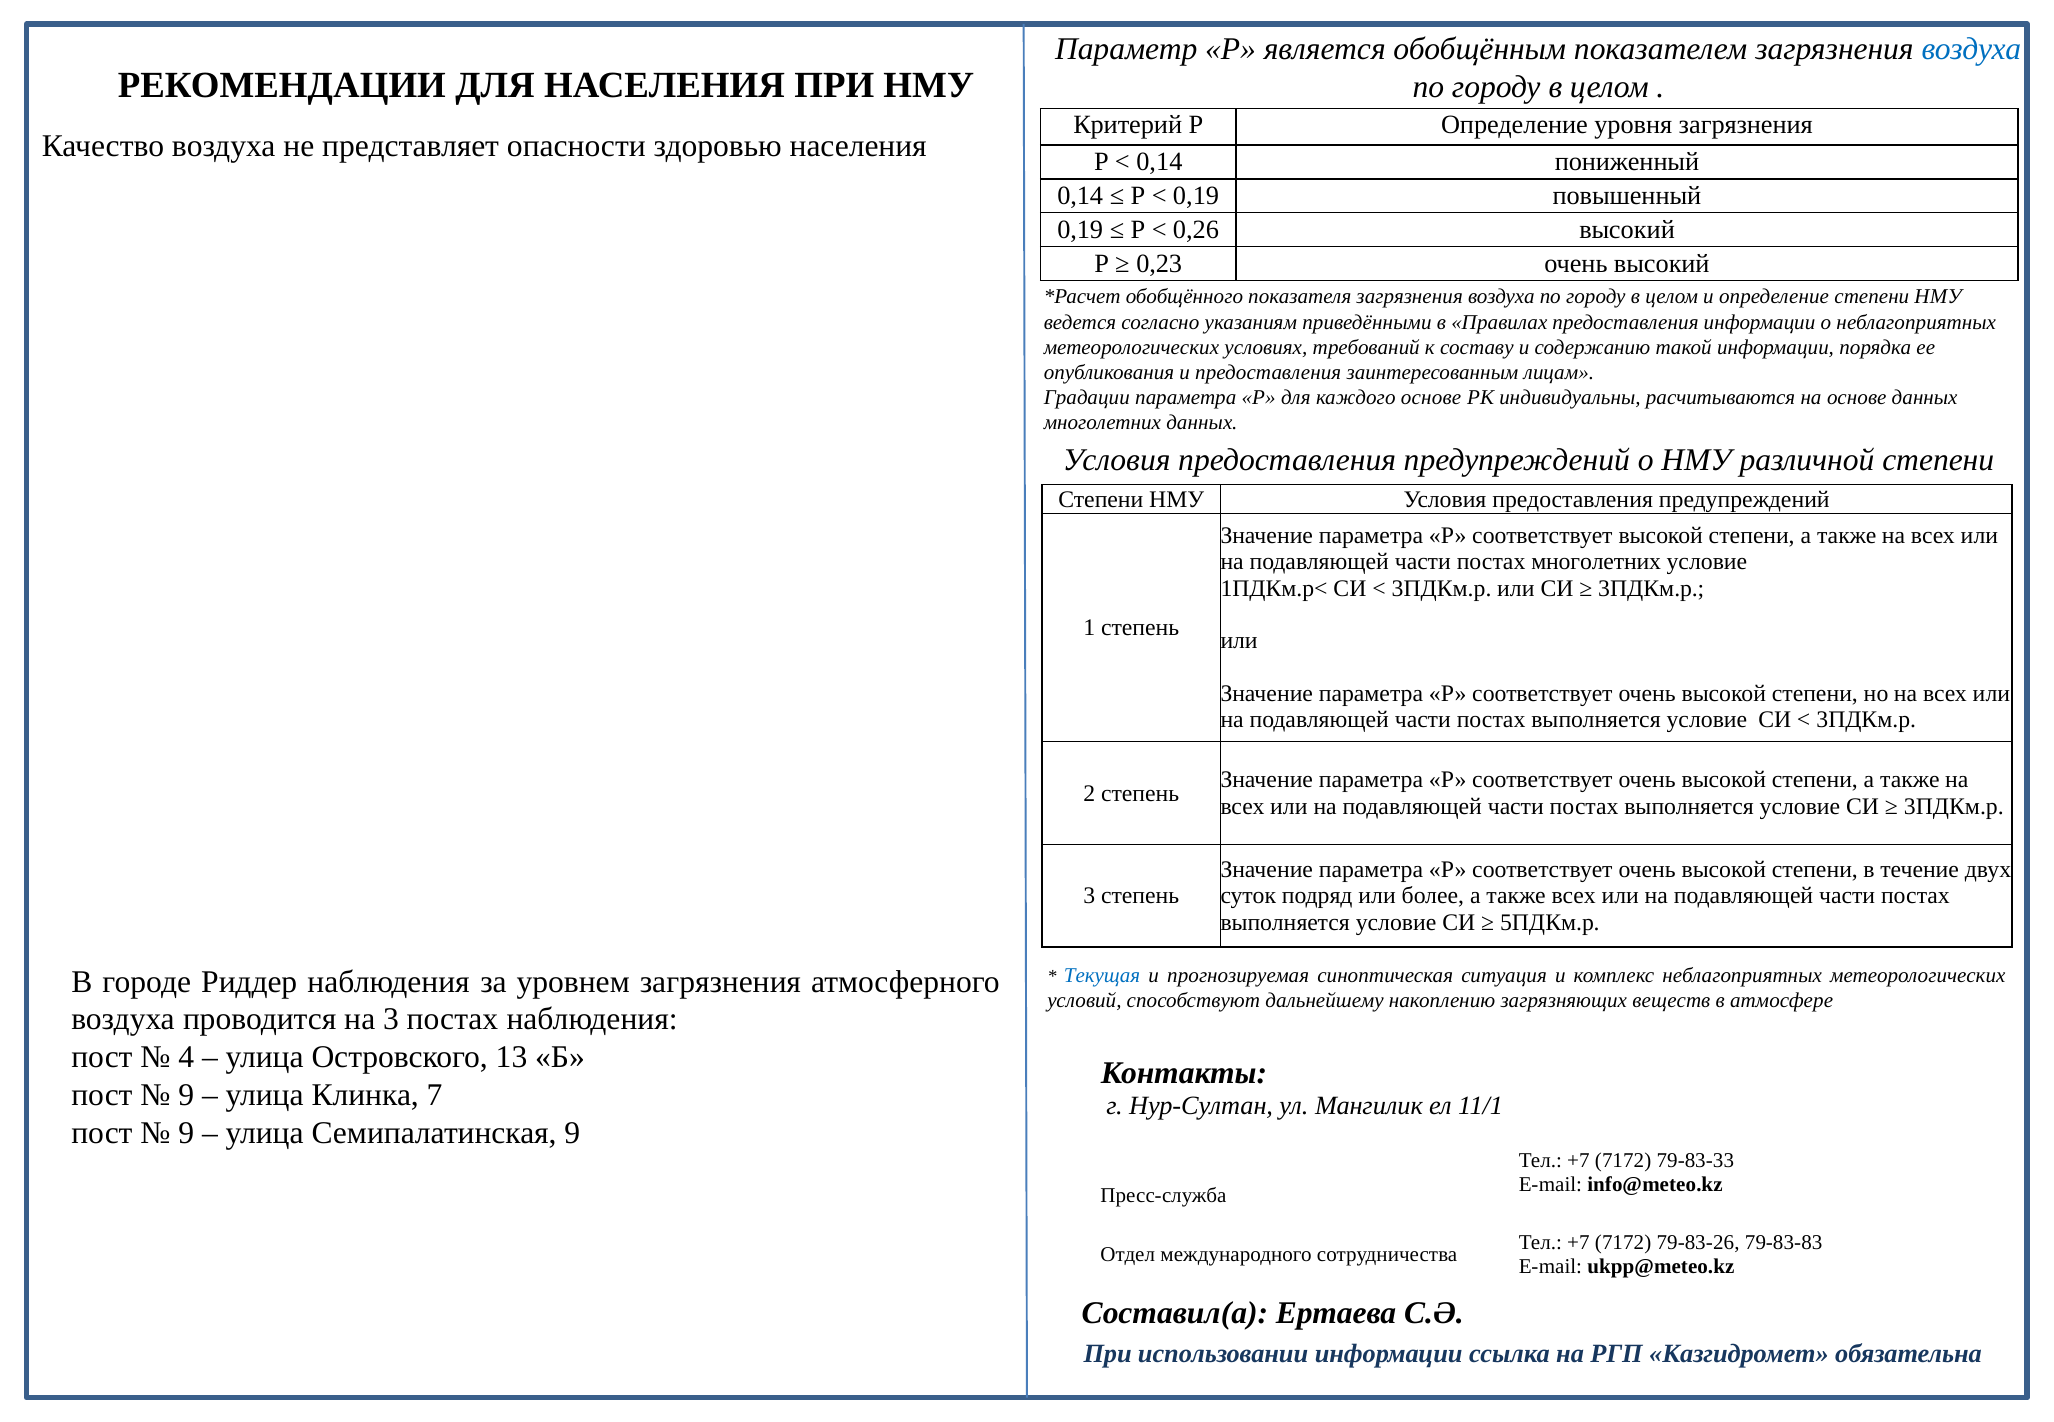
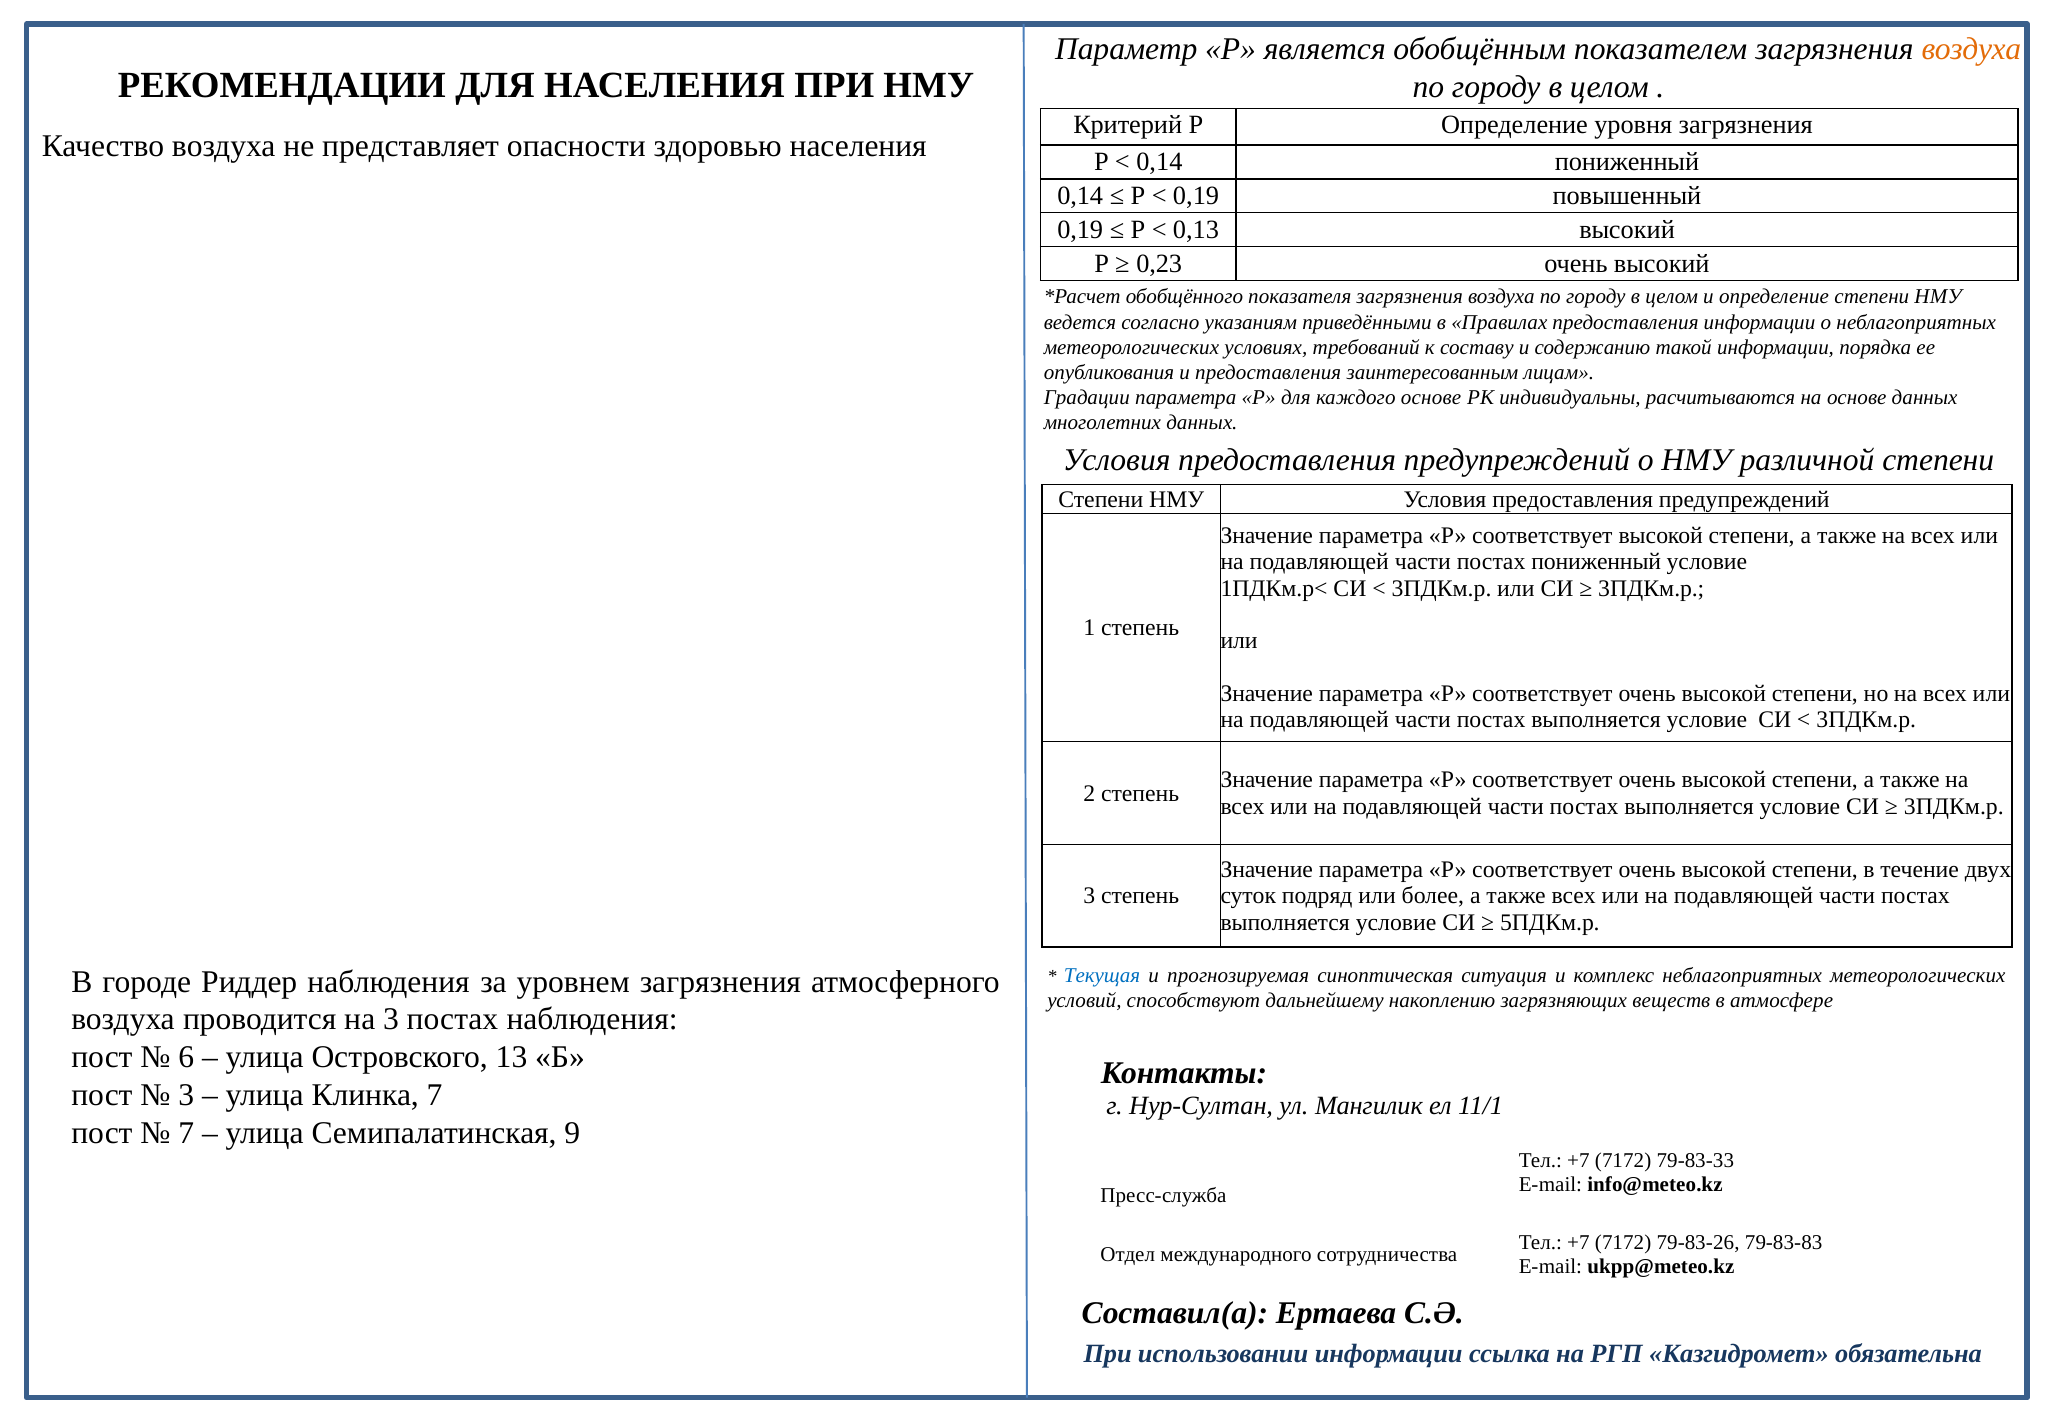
воздуха colour: blue -> orange (1971, 49)
0,26: 0,26 -> 0,13 (1196, 229)
постах многолетних: многолетних -> пониженный (1596, 562)
4: 4 -> 6 (186, 1057)
9: 9 -> 3 (186, 1095)
9: 9 -> 7 (186, 1133)
